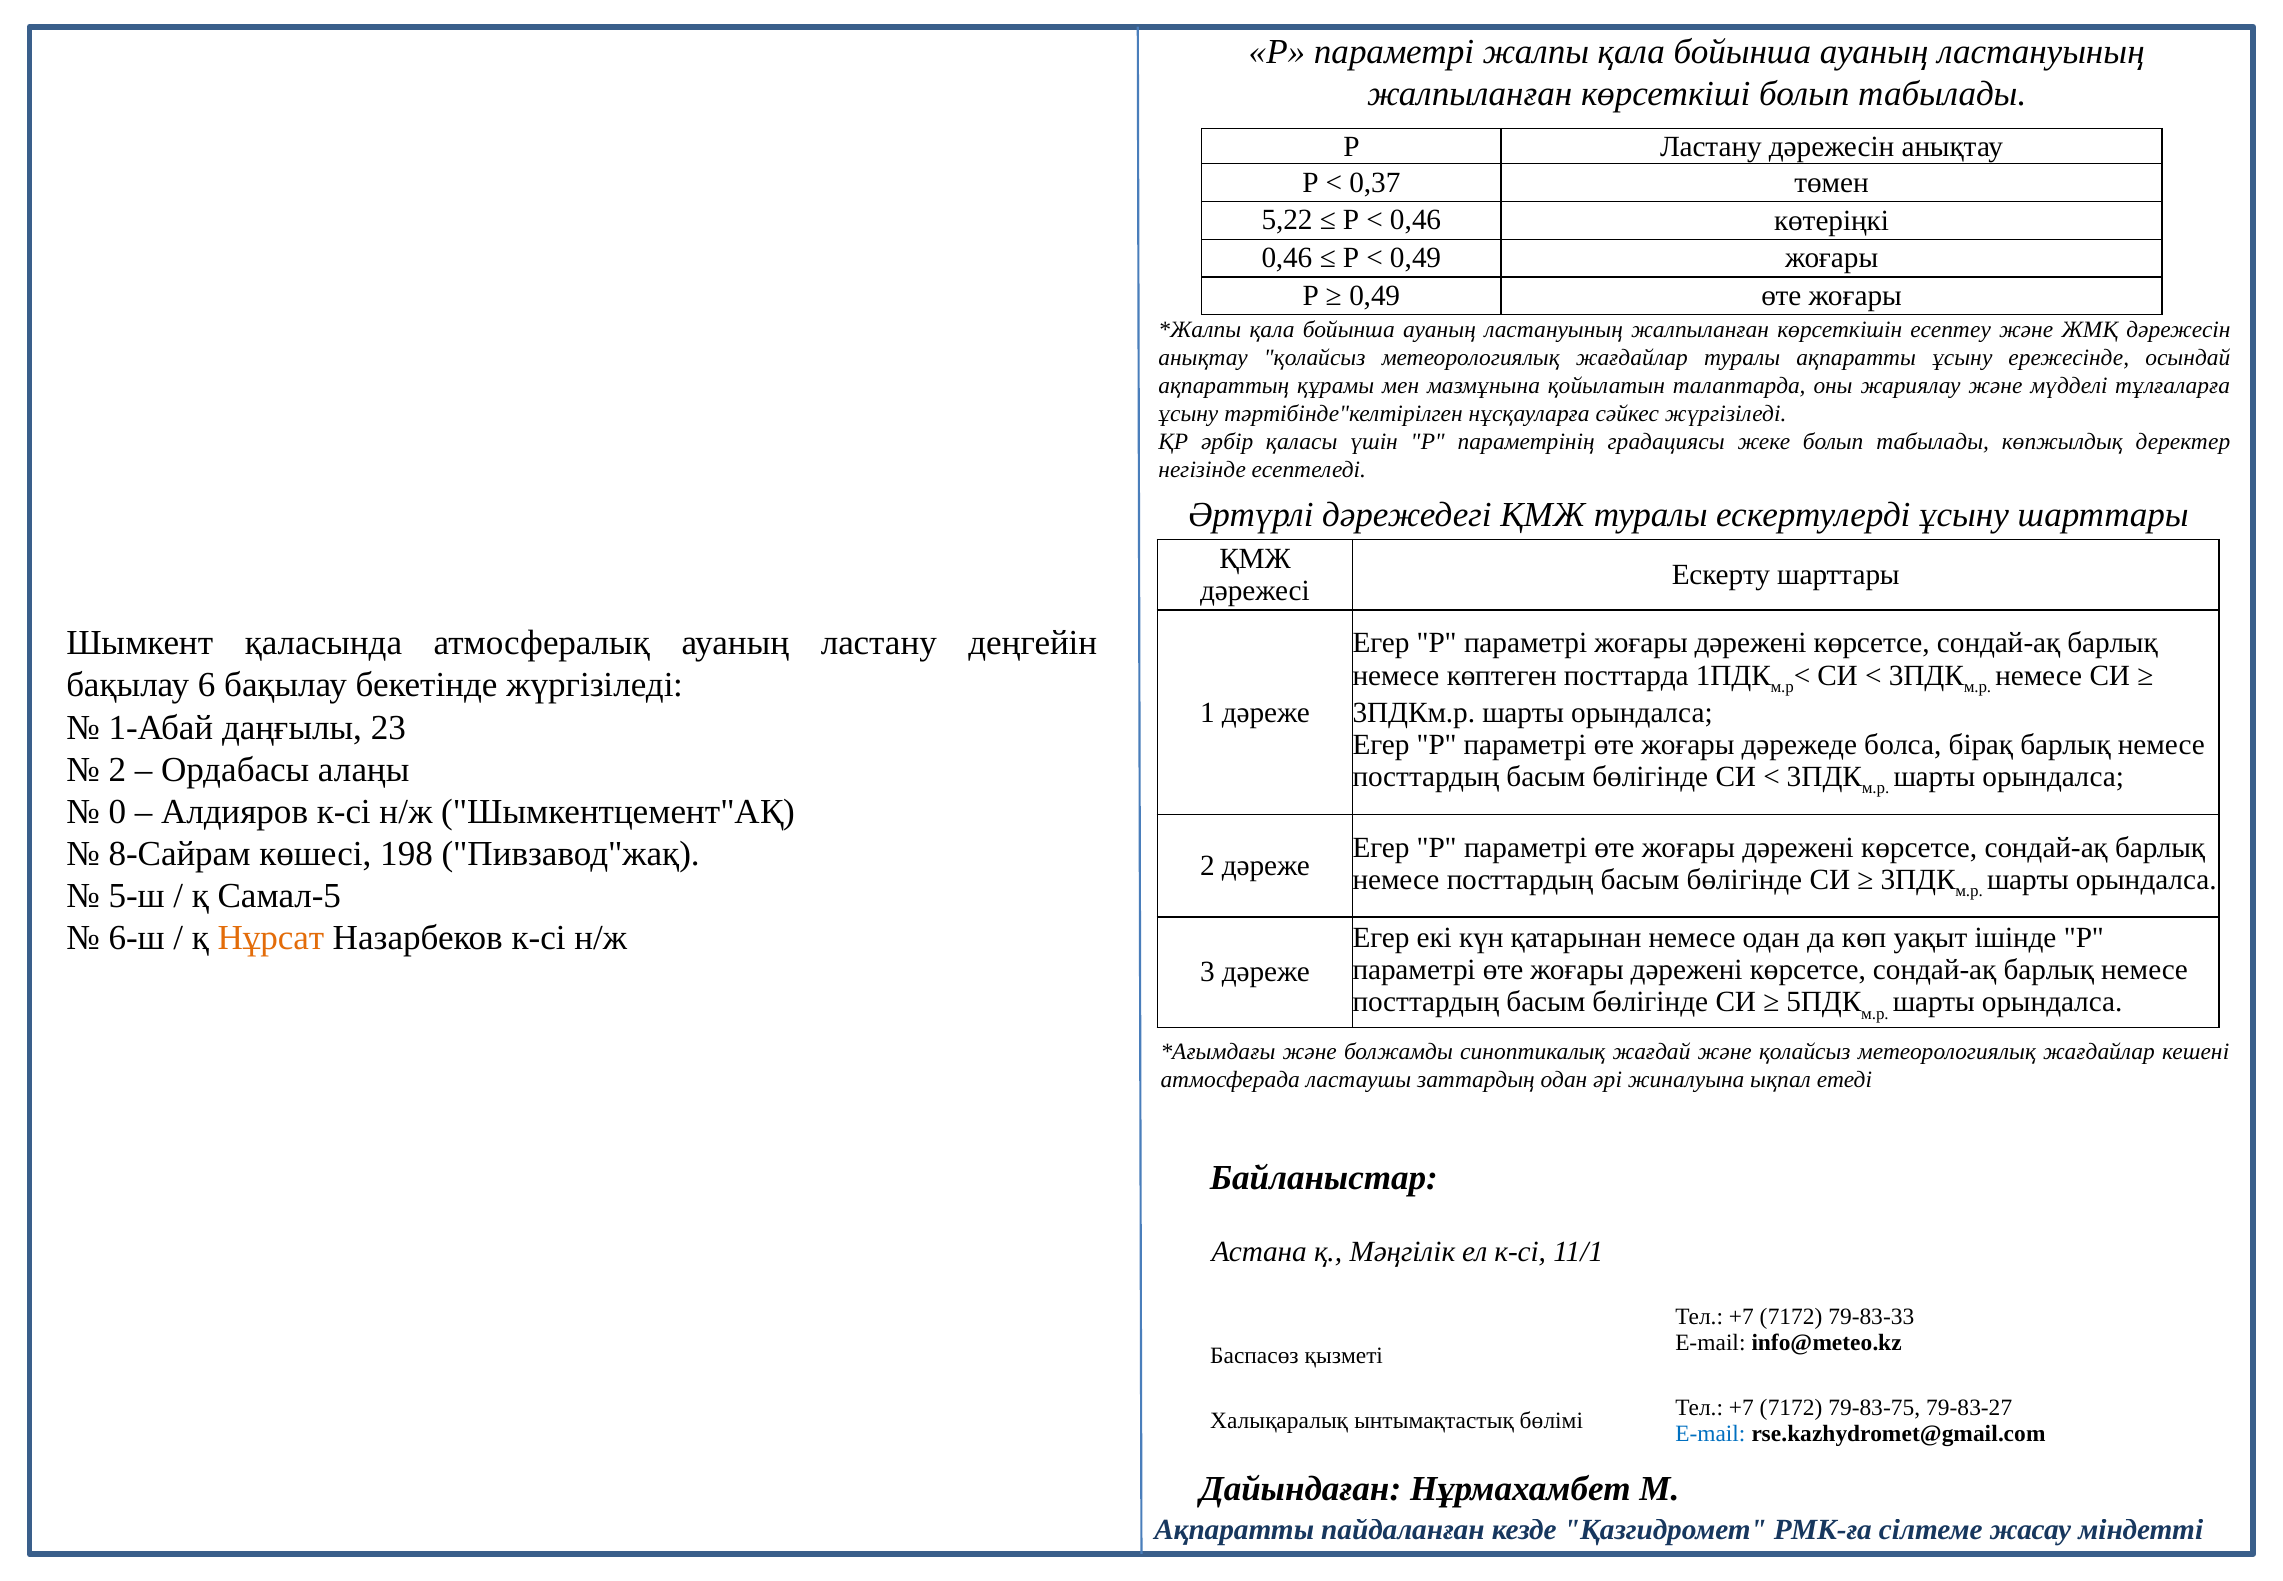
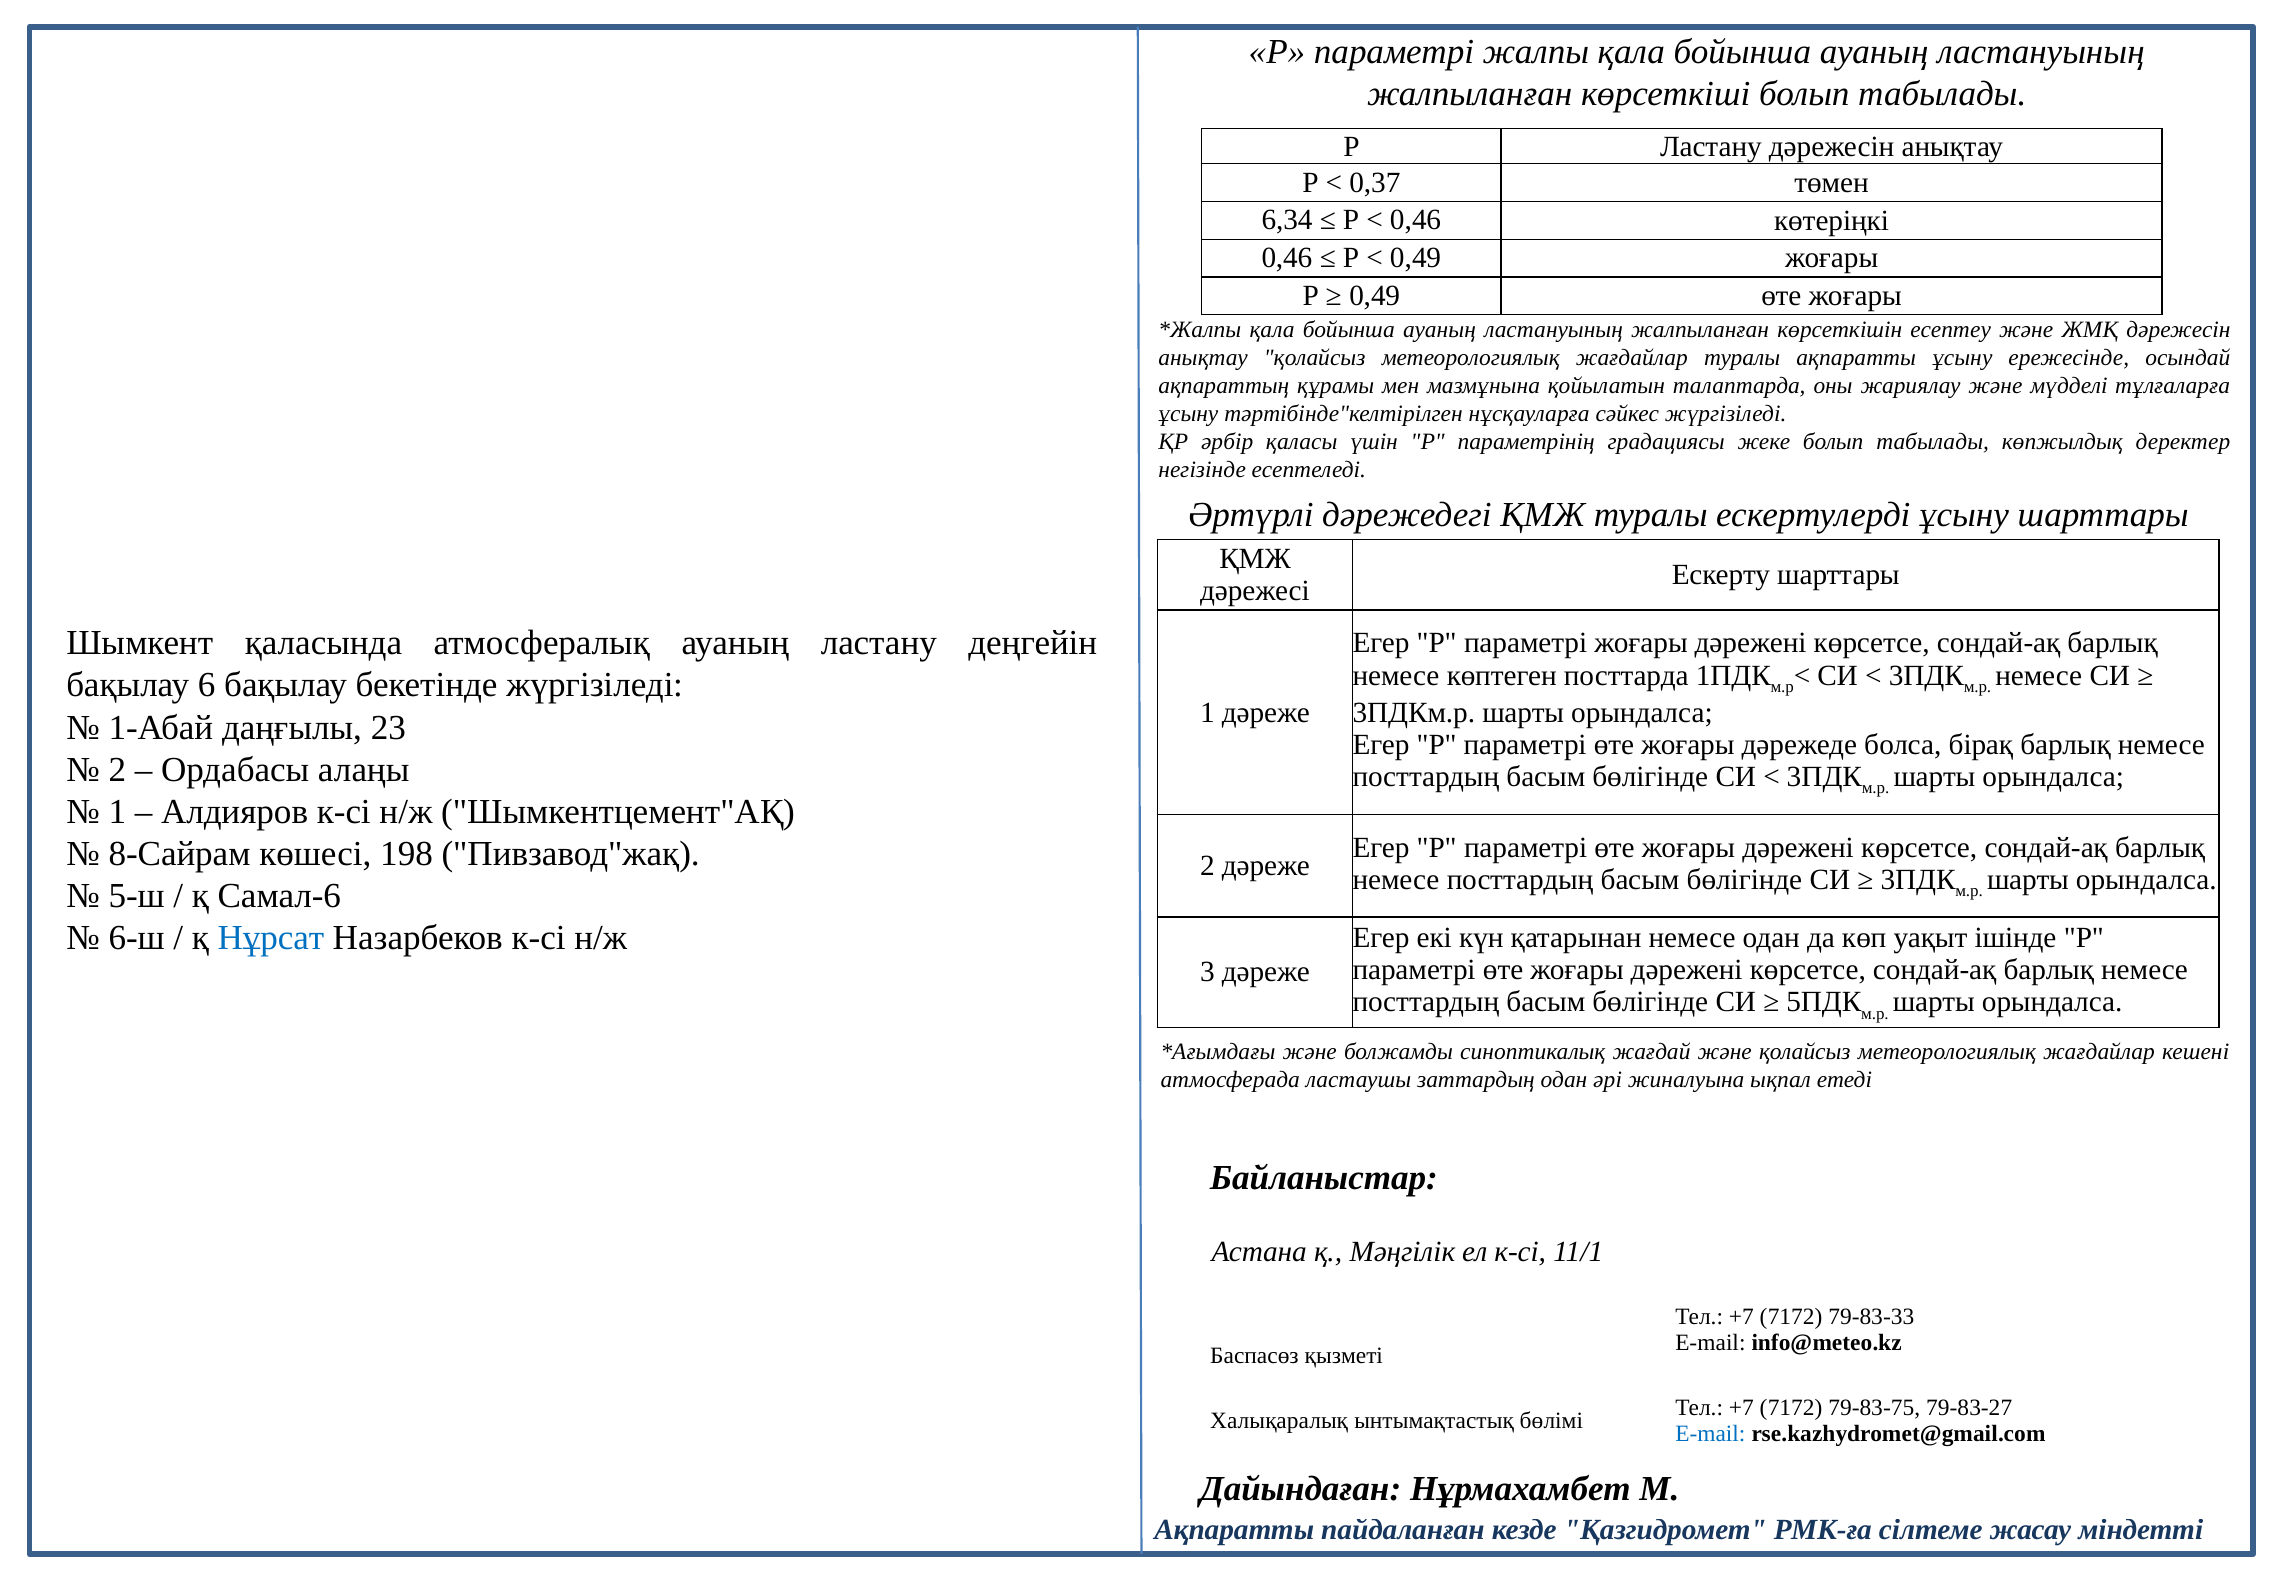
5,22: 5,22 -> 6,34 (1287, 220)
0: 0 -> 1 (117, 812)
Самал-5: Самал-5 -> Самал-6 (279, 896)
Нұрсат colour: orange -> blue (271, 938)
